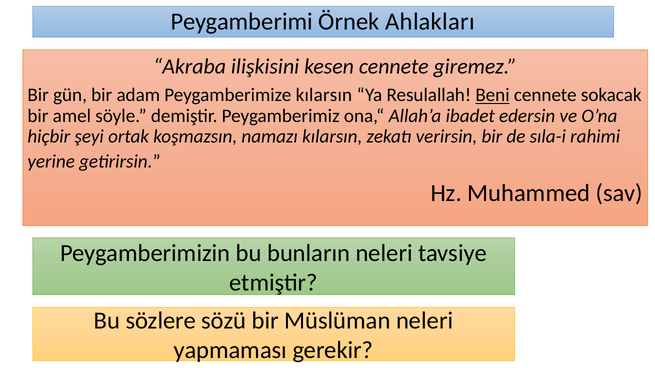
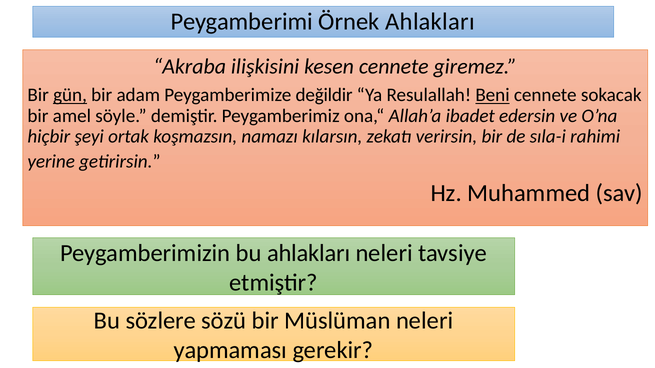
gün underline: none -> present (70, 95)
Peygamberimize kılarsın: kılarsın -> değildir (324, 95)
bu bunların: bunların -> ahlakları (309, 254)
